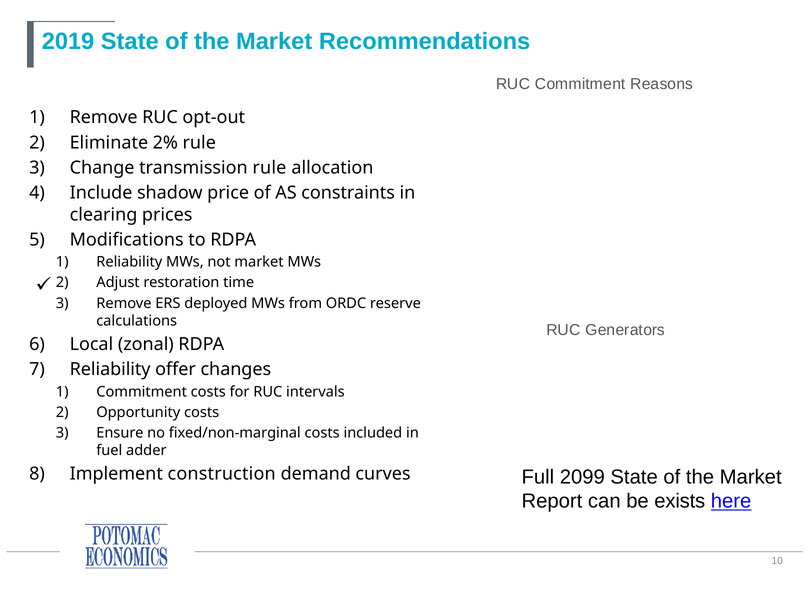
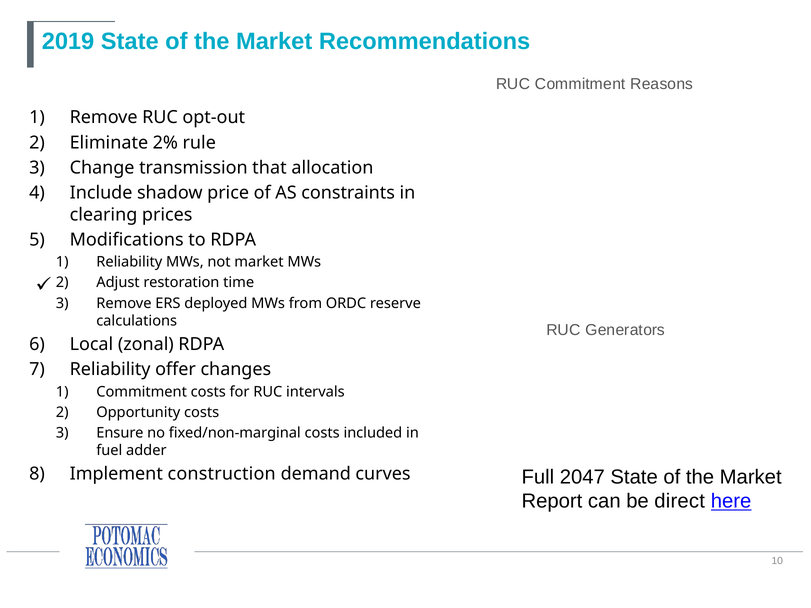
transmission rule: rule -> that (269, 168)
2099: 2099 -> 2047 (582, 477)
exists: exists -> direct (680, 501)
